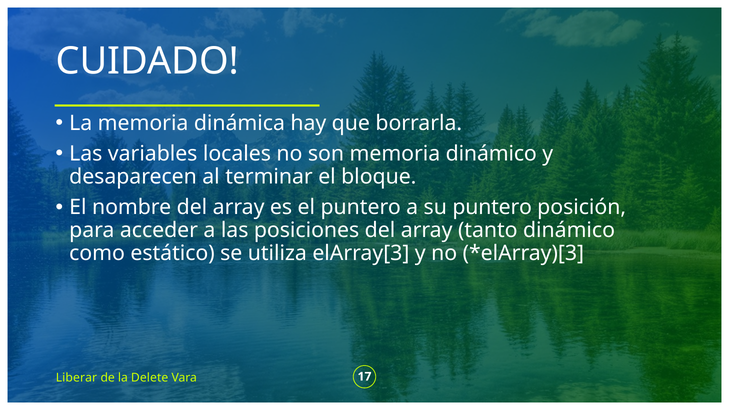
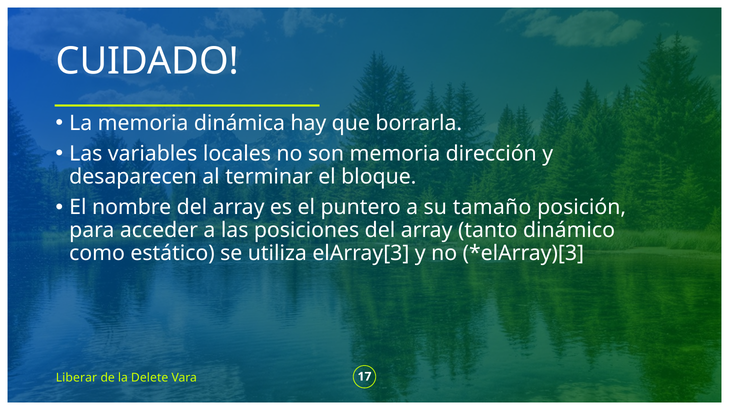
memoria dinámico: dinámico -> dirección (491, 154)
su puntero: puntero -> tamaño (492, 207)
